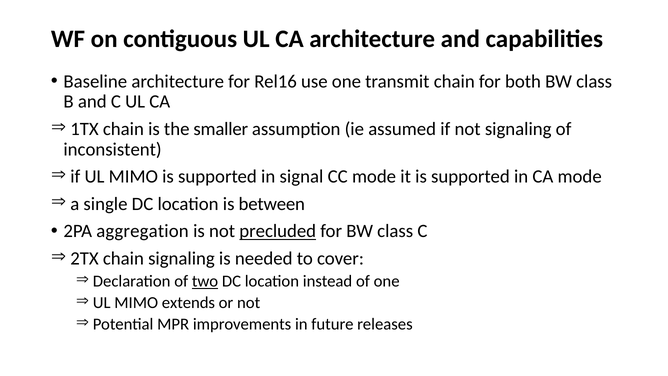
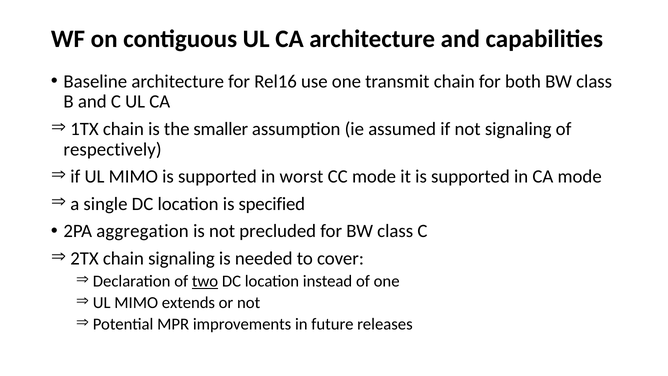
inconsistent: inconsistent -> respectively (113, 149)
signal: signal -> worst (301, 177)
between: between -> specified (272, 204)
precluded underline: present -> none (278, 231)
